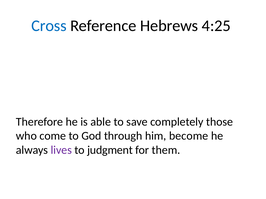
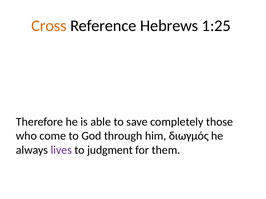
Cross colour: blue -> orange (49, 26)
4:25: 4:25 -> 1:25 (216, 26)
become: become -> διωγμός (189, 136)
